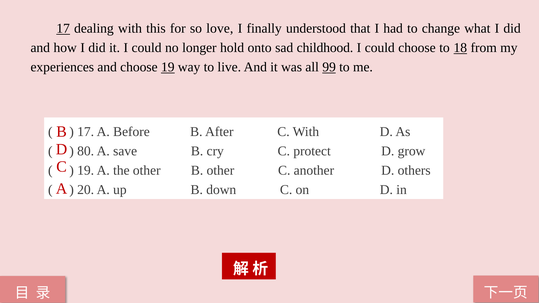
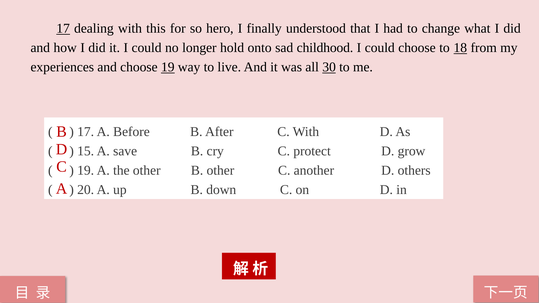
love: love -> hero (220, 28)
99: 99 -> 30 (329, 67)
80: 80 -> 15 (86, 151)
